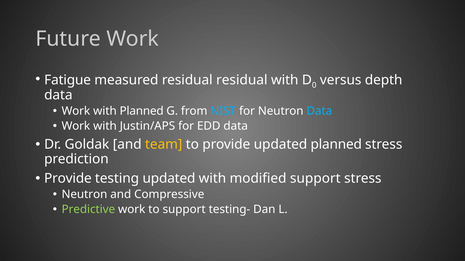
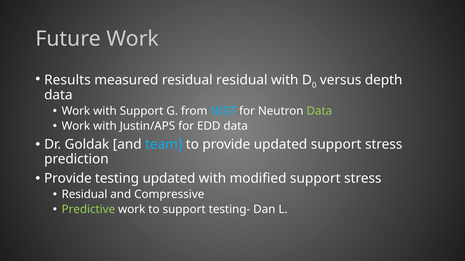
Fatigue: Fatigue -> Results (67, 80)
with Planned: Planned -> Support (142, 111)
Data colour: light blue -> light green (319, 111)
team colour: yellow -> light blue (164, 145)
updated planned: planned -> support (336, 145)
Neutron: Neutron -> Residual (84, 195)
